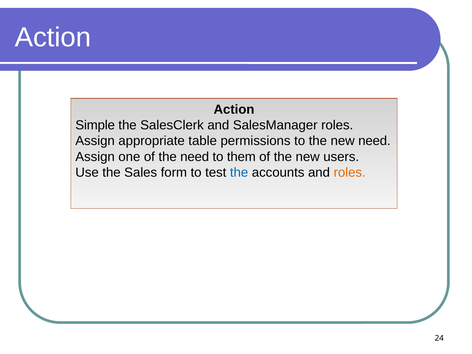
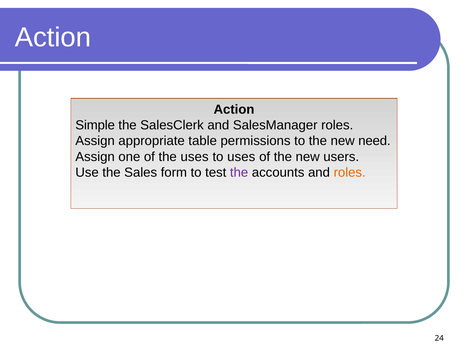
the need: need -> uses (195, 157)
to them: them -> uses (241, 157)
the colour: blue -> purple (239, 172)
